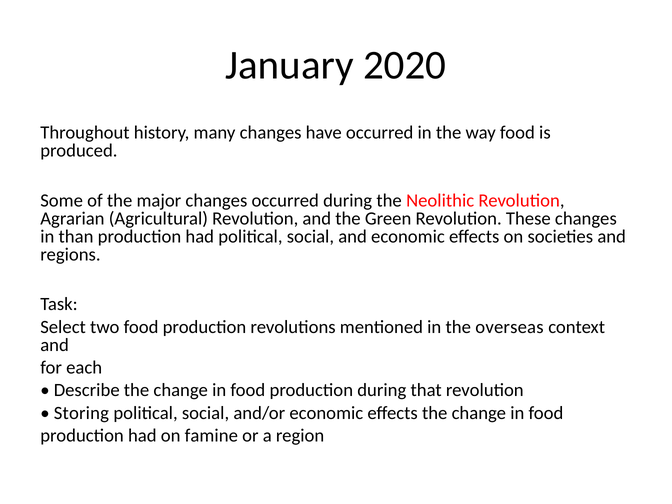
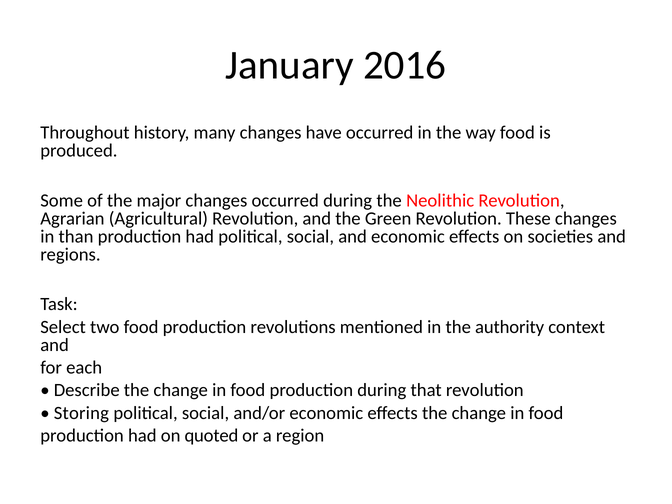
2020: 2020 -> 2016 (405, 65)
overseas: overseas -> authority (510, 327)
famine: famine -> quoted (211, 436)
